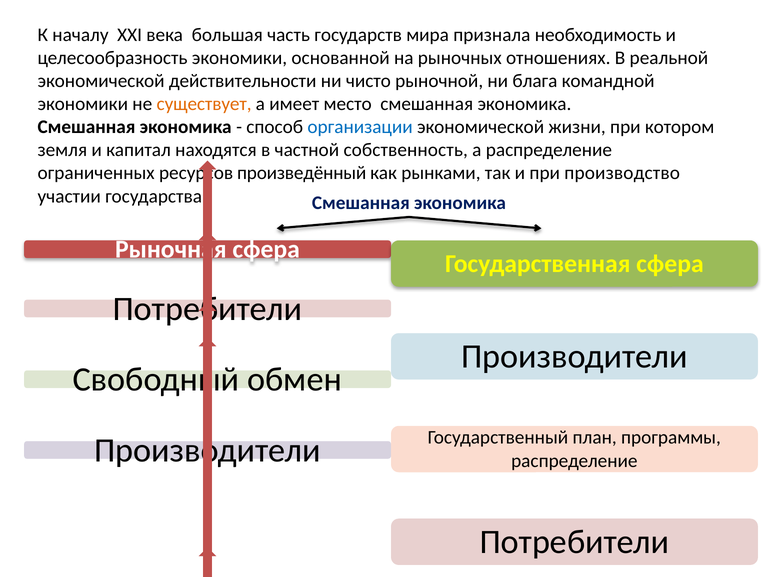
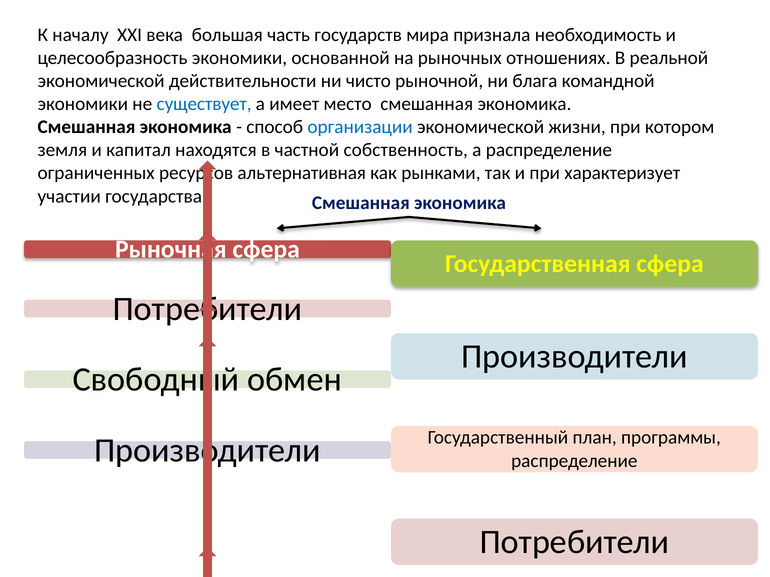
существует colour: orange -> blue (204, 104)
произведённый: произведённый -> альтернативная (302, 173)
производство: производство -> характеризует (622, 173)
